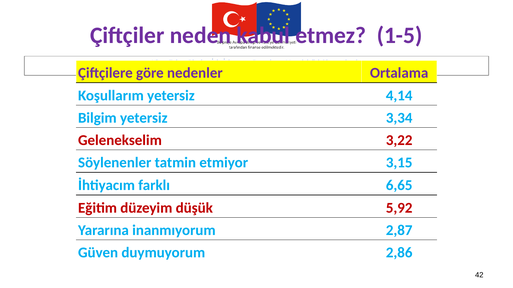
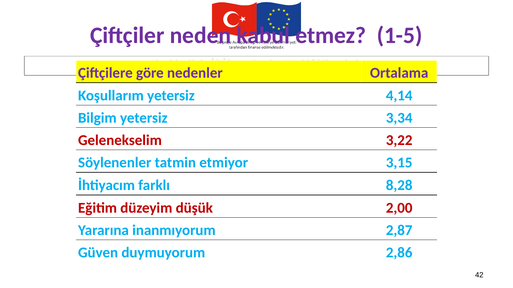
6,65: 6,65 -> 8,28 (399, 186)
5,92: 5,92 -> 2,00 (399, 208)
